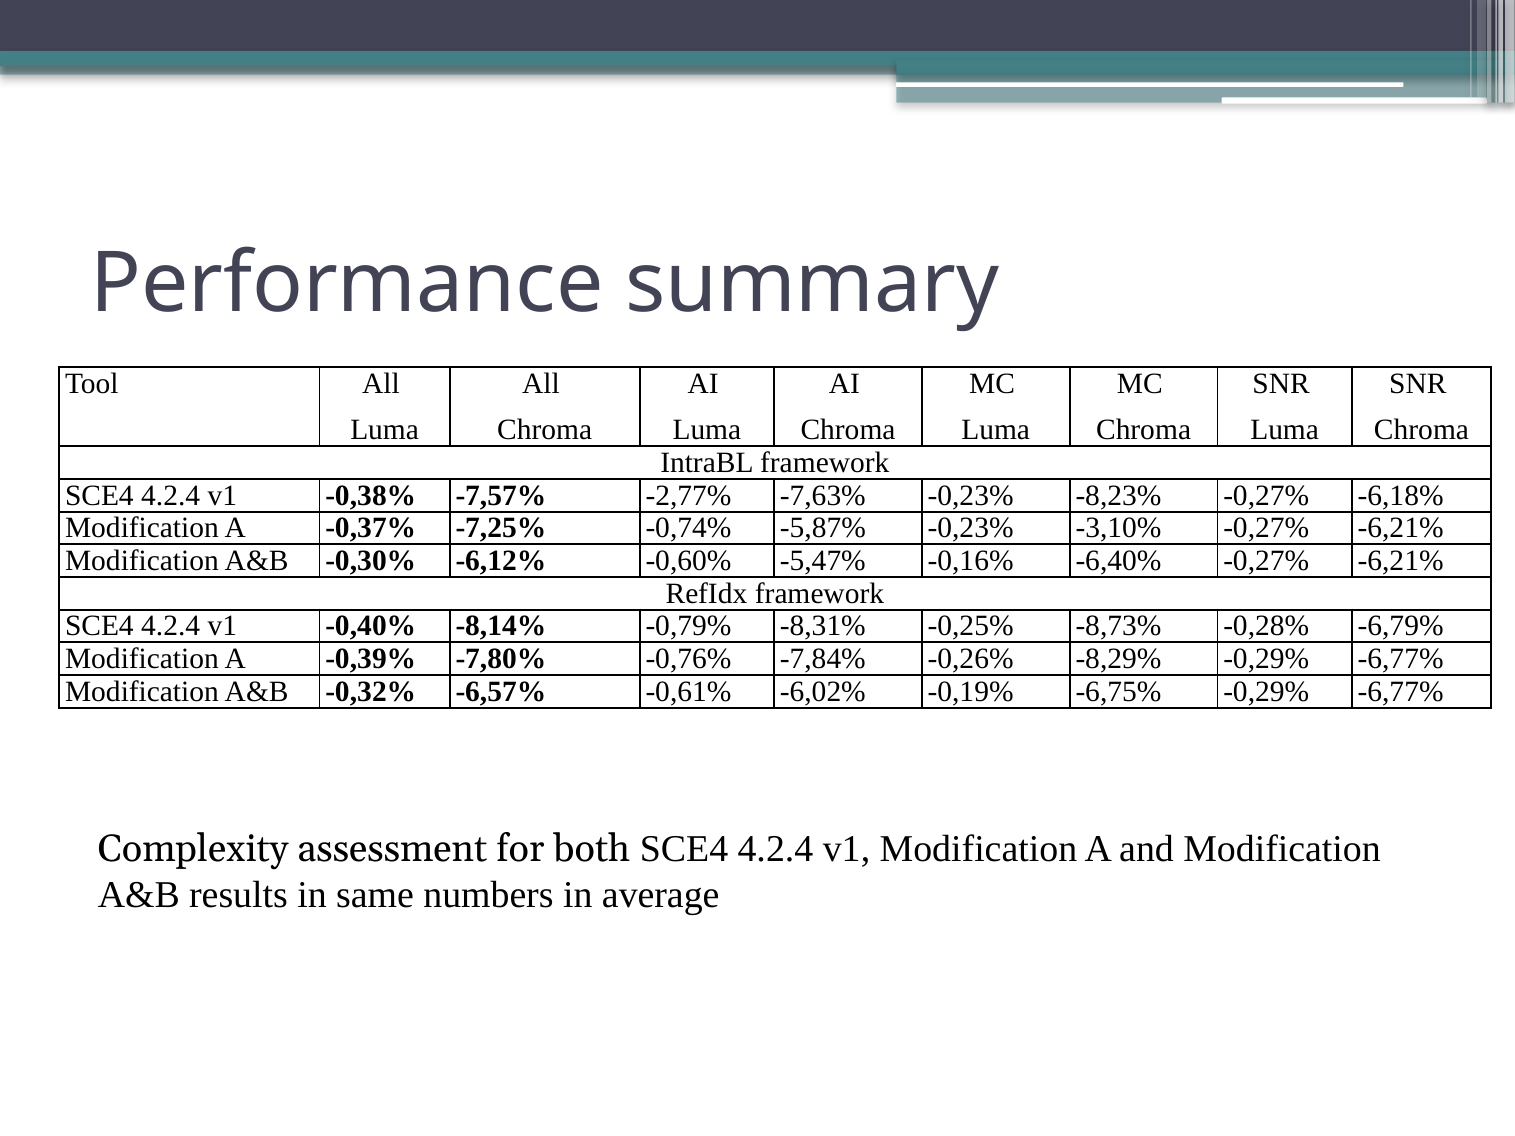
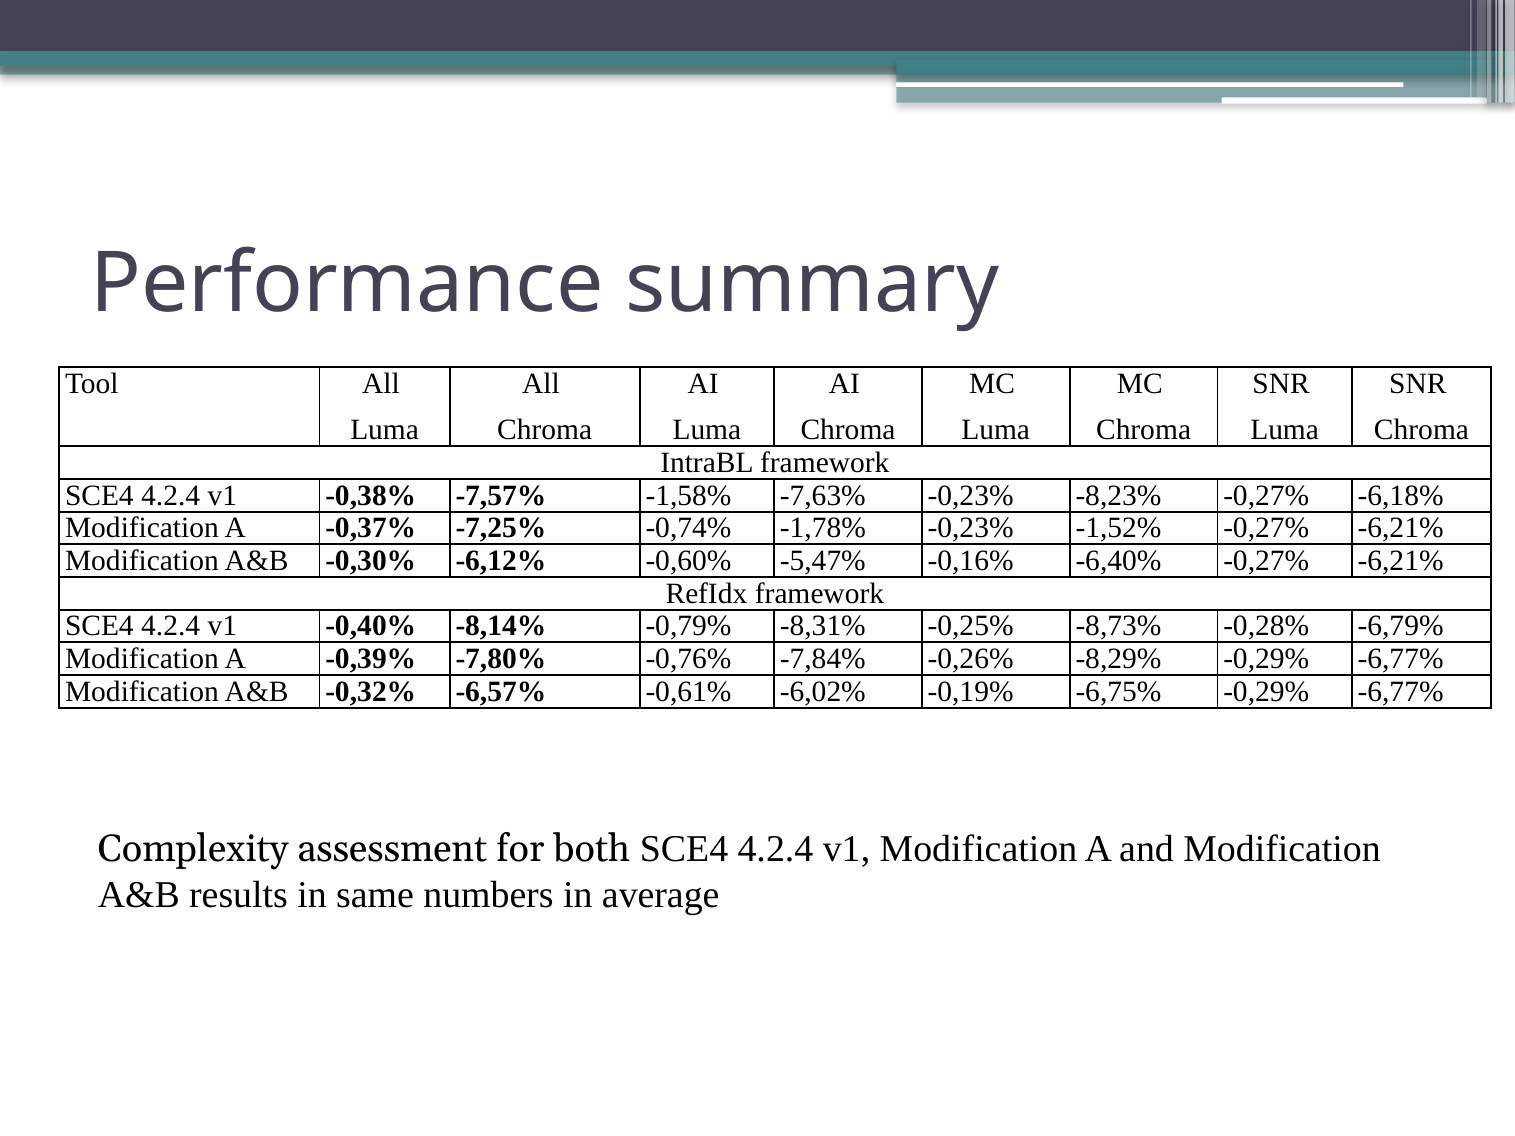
-2,77%: -2,77% -> -1,58% (688, 496)
-5,87%: -5,87% -> -1,78% (823, 528)
-3,10%: -3,10% -> -1,52% (1118, 528)
